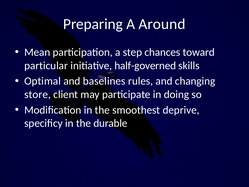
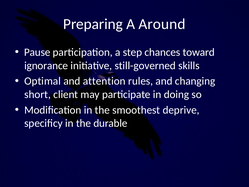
Mean: Mean -> Pause (37, 52)
particular: particular -> ignorance (46, 66)
half-governed: half-governed -> still-governed (145, 66)
baselines: baselines -> attention (104, 81)
store: store -> short (38, 94)
